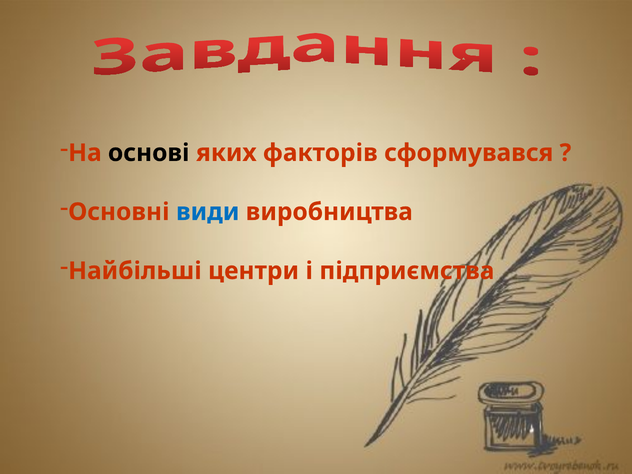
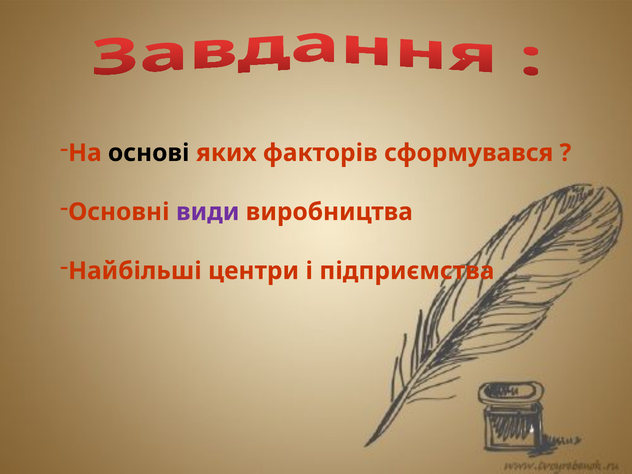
види colour: blue -> purple (208, 212)
